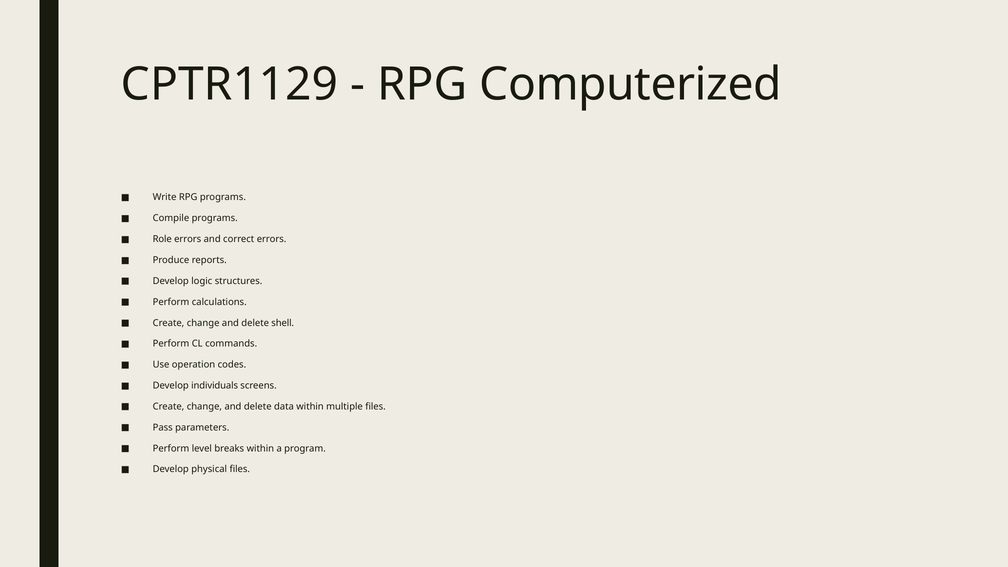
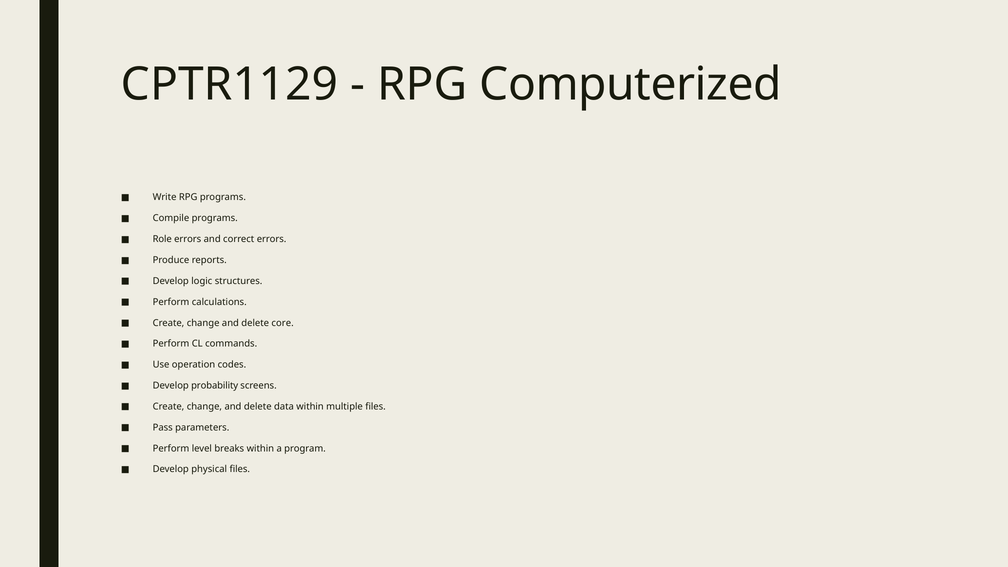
shell: shell -> core (283, 323)
individuals: individuals -> probability (215, 386)
